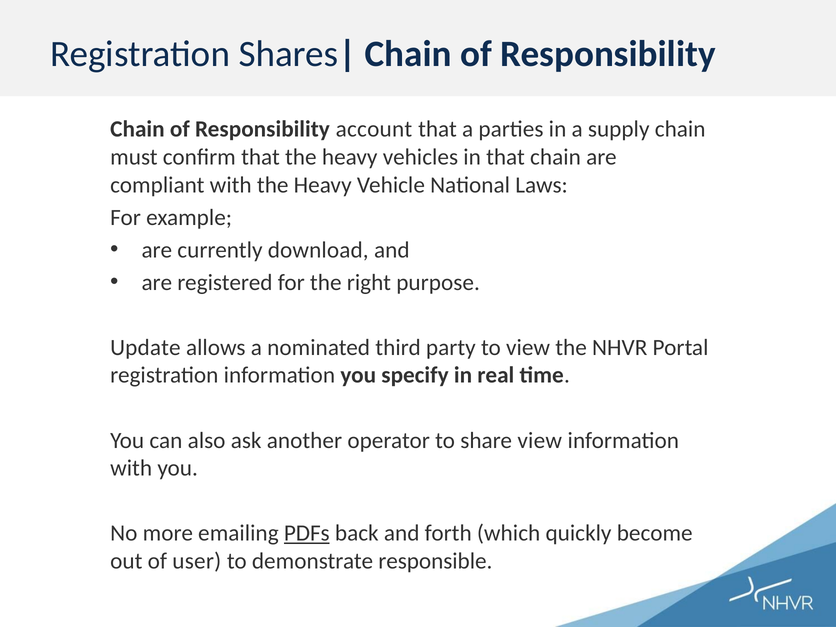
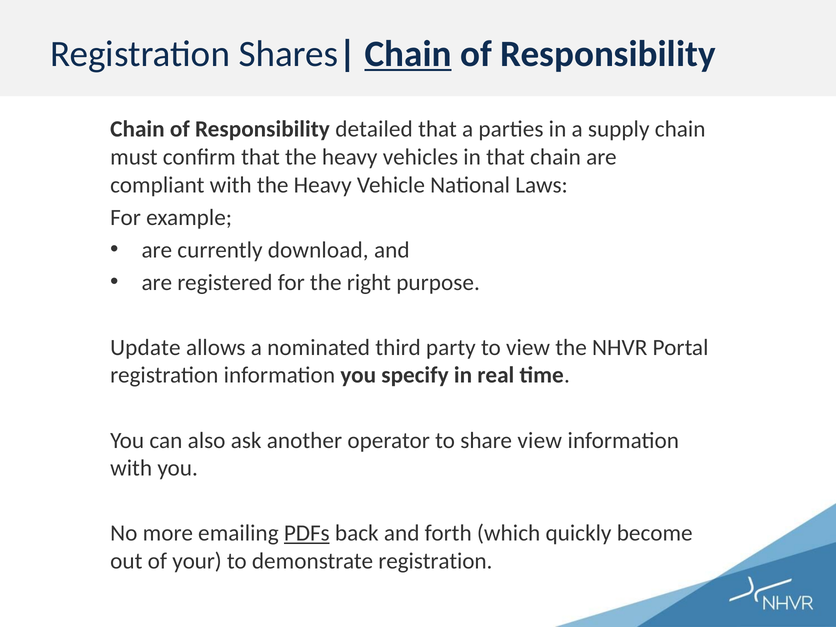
Chain underline: none -> present (408, 54)
account: account -> detailed (374, 129)
user: user -> your (197, 561)
demonstrate responsible: responsible -> registration (435, 561)
